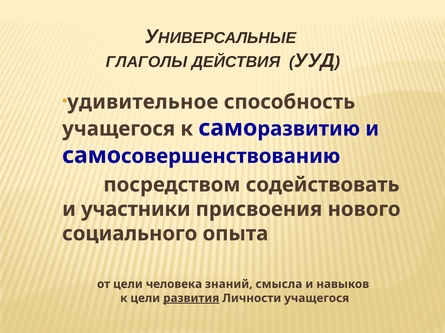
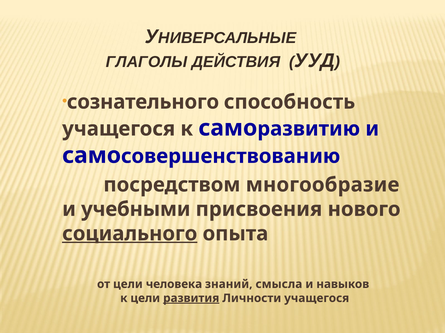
удивительное: удивительное -> сознательного (143, 102)
содействовать: содействовать -> многообразие (323, 185)
участники: участники -> учебными (136, 210)
социального underline: none -> present (130, 234)
